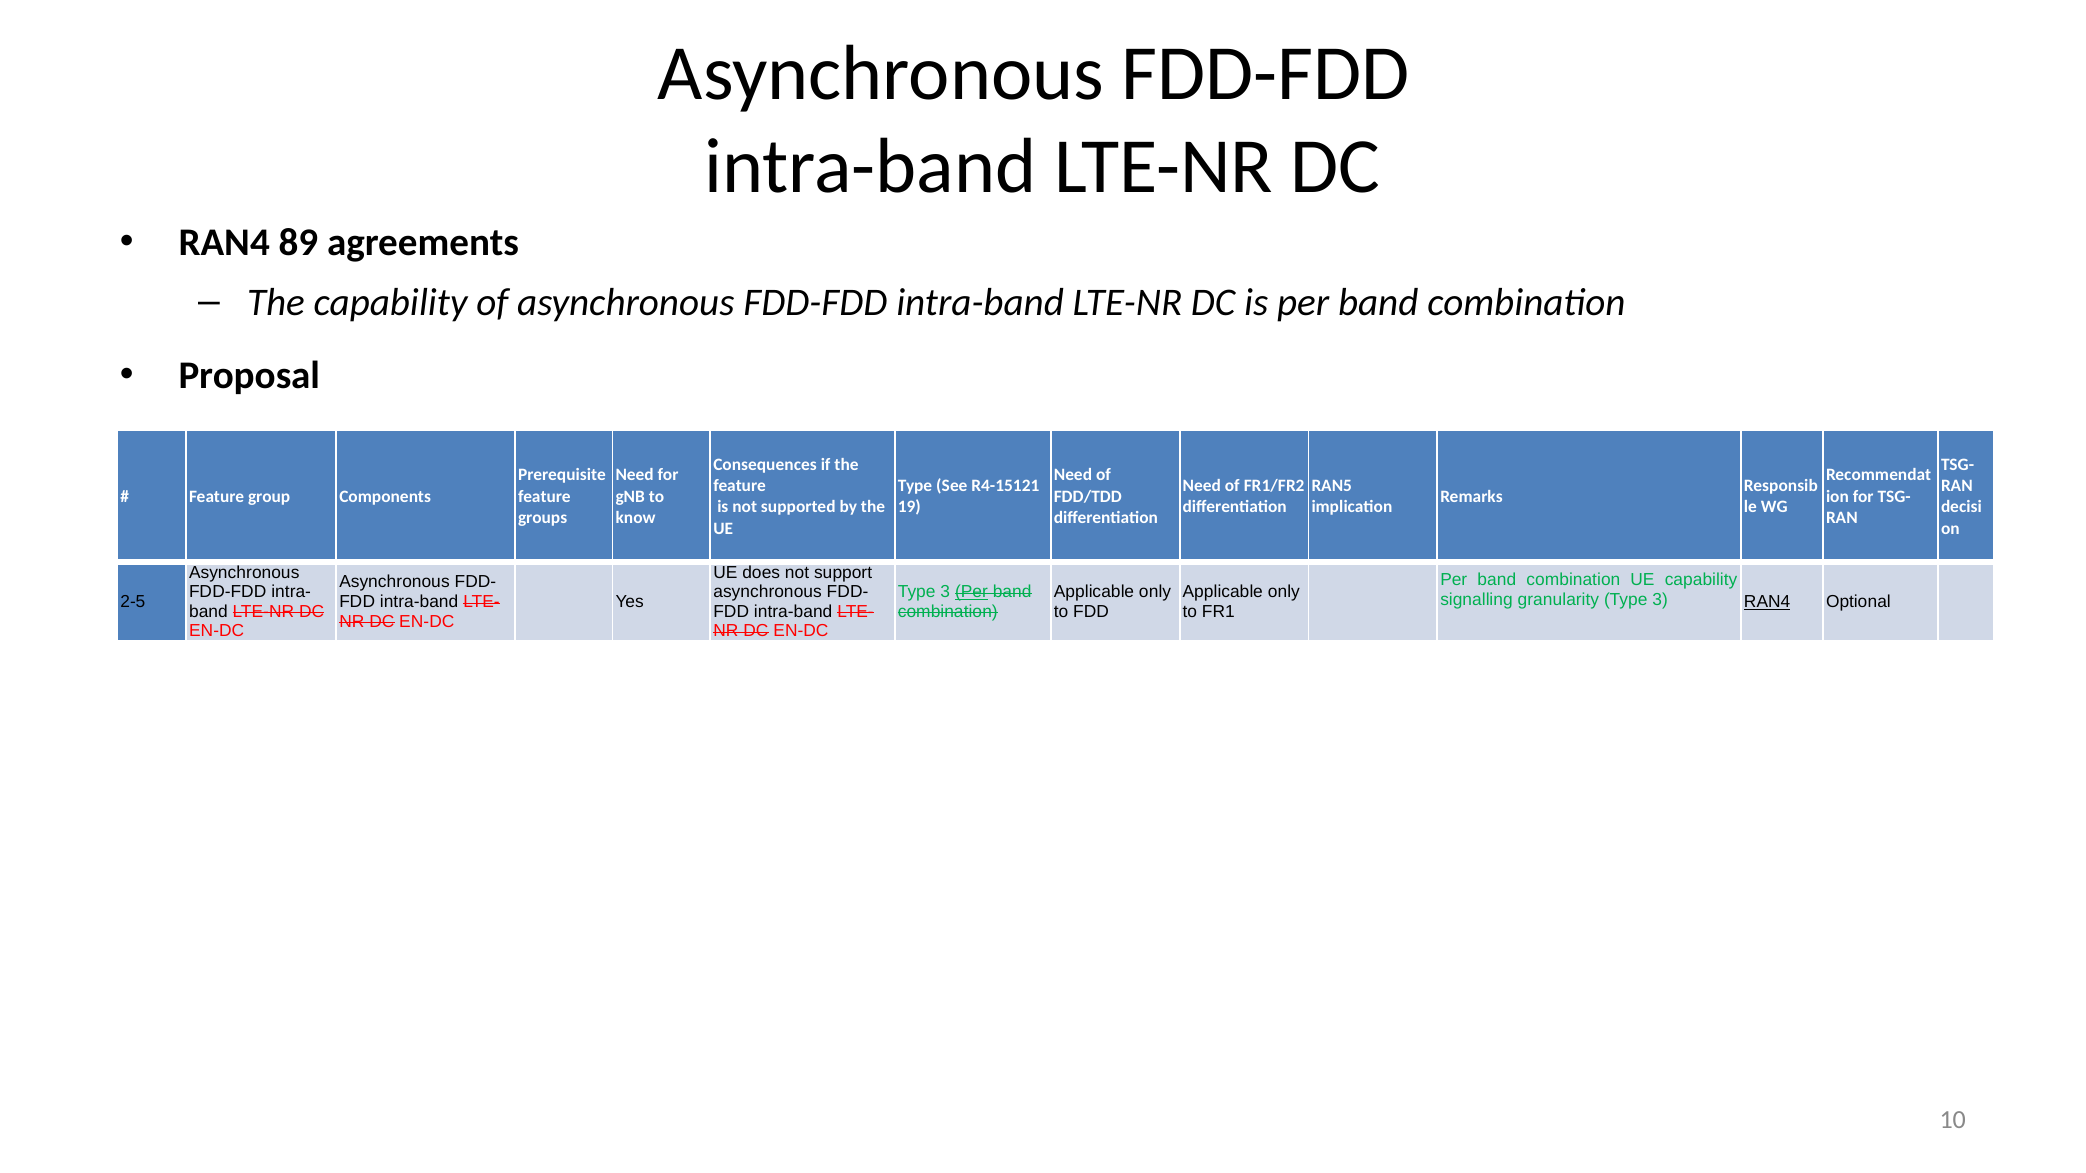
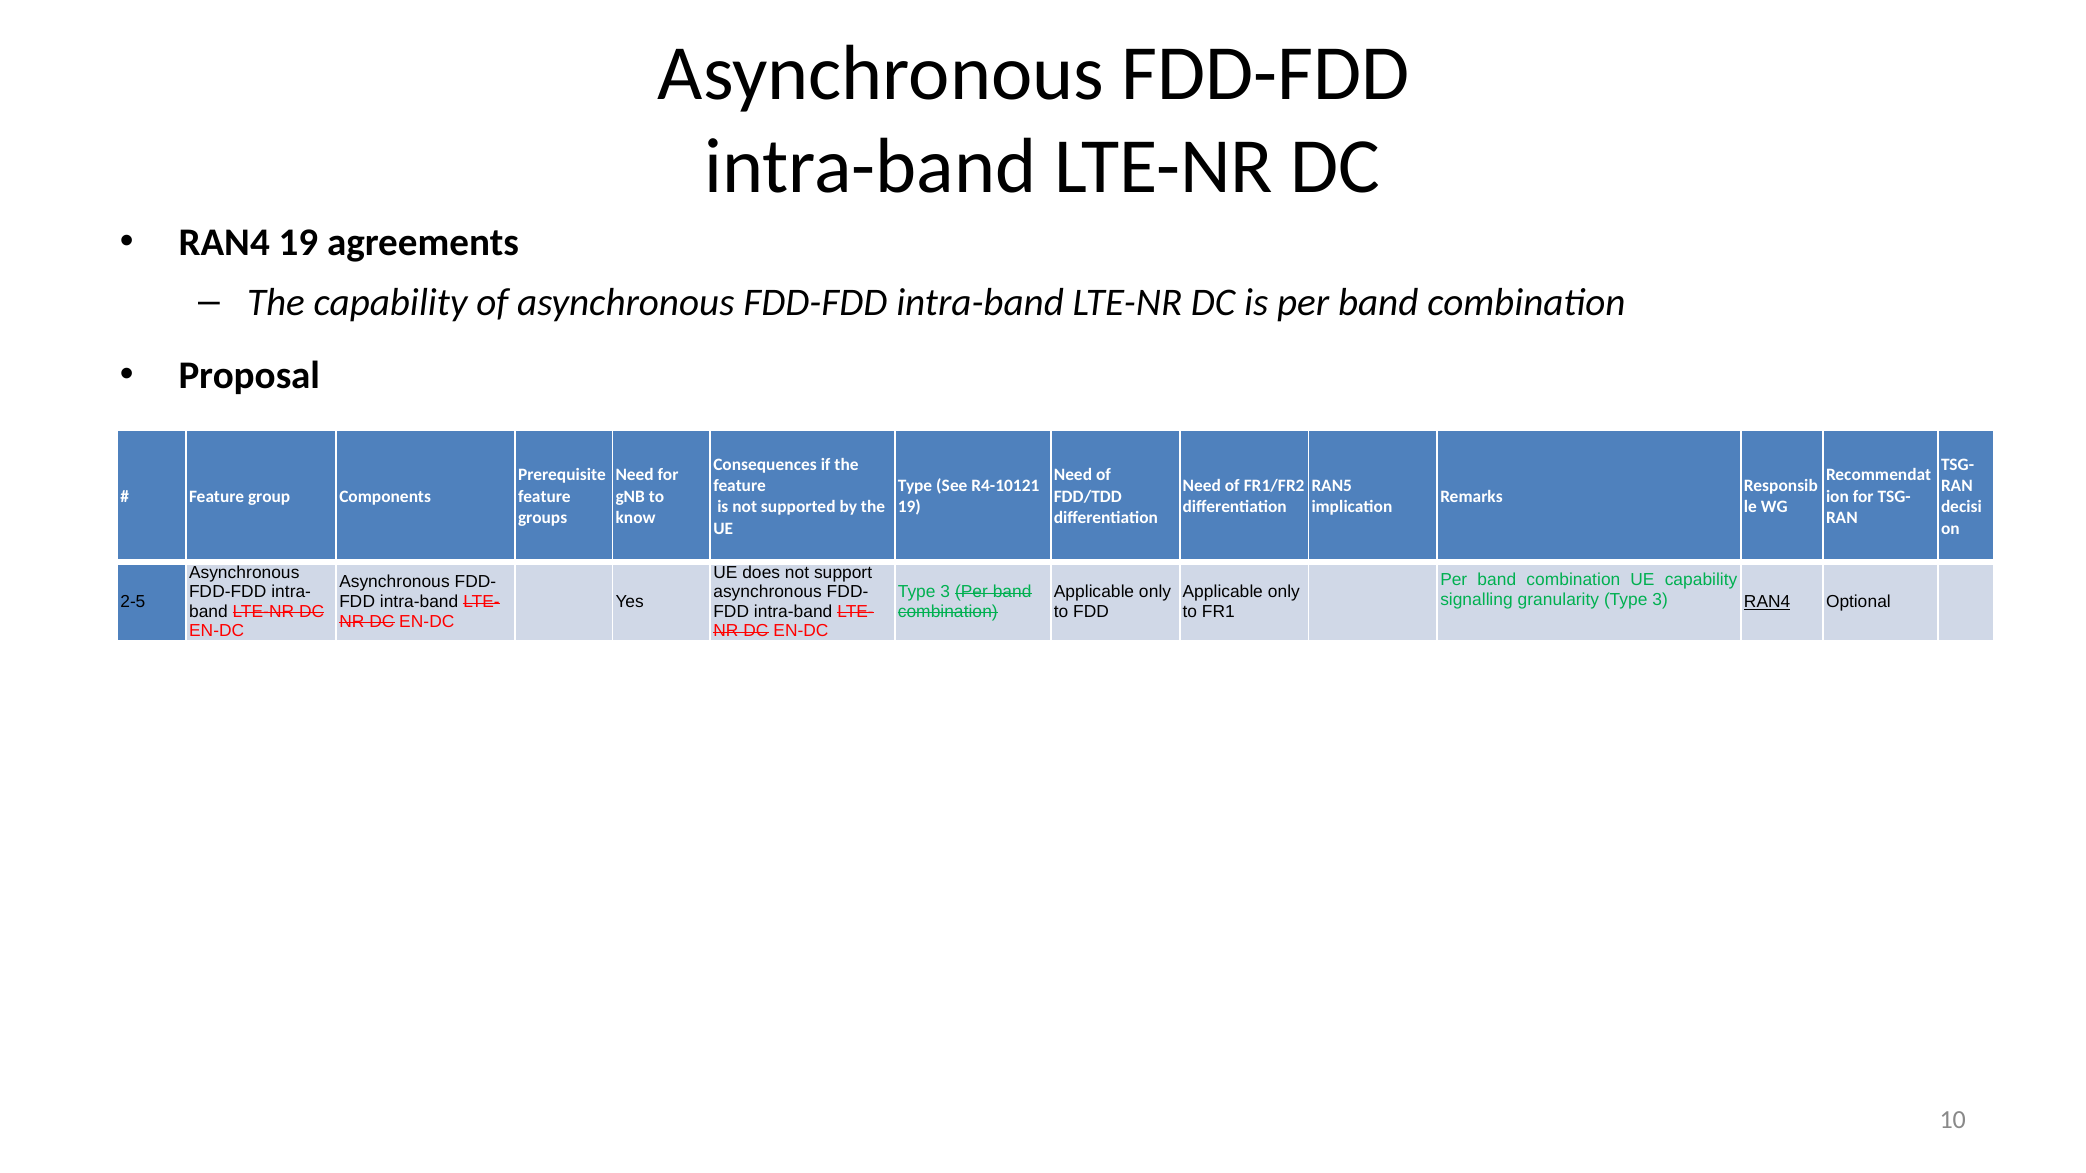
RAN4 89: 89 -> 19 (298, 243)
R4-15121: R4-15121 -> R4-10121 (1005, 486)
Per underline: present -> none (971, 592)
